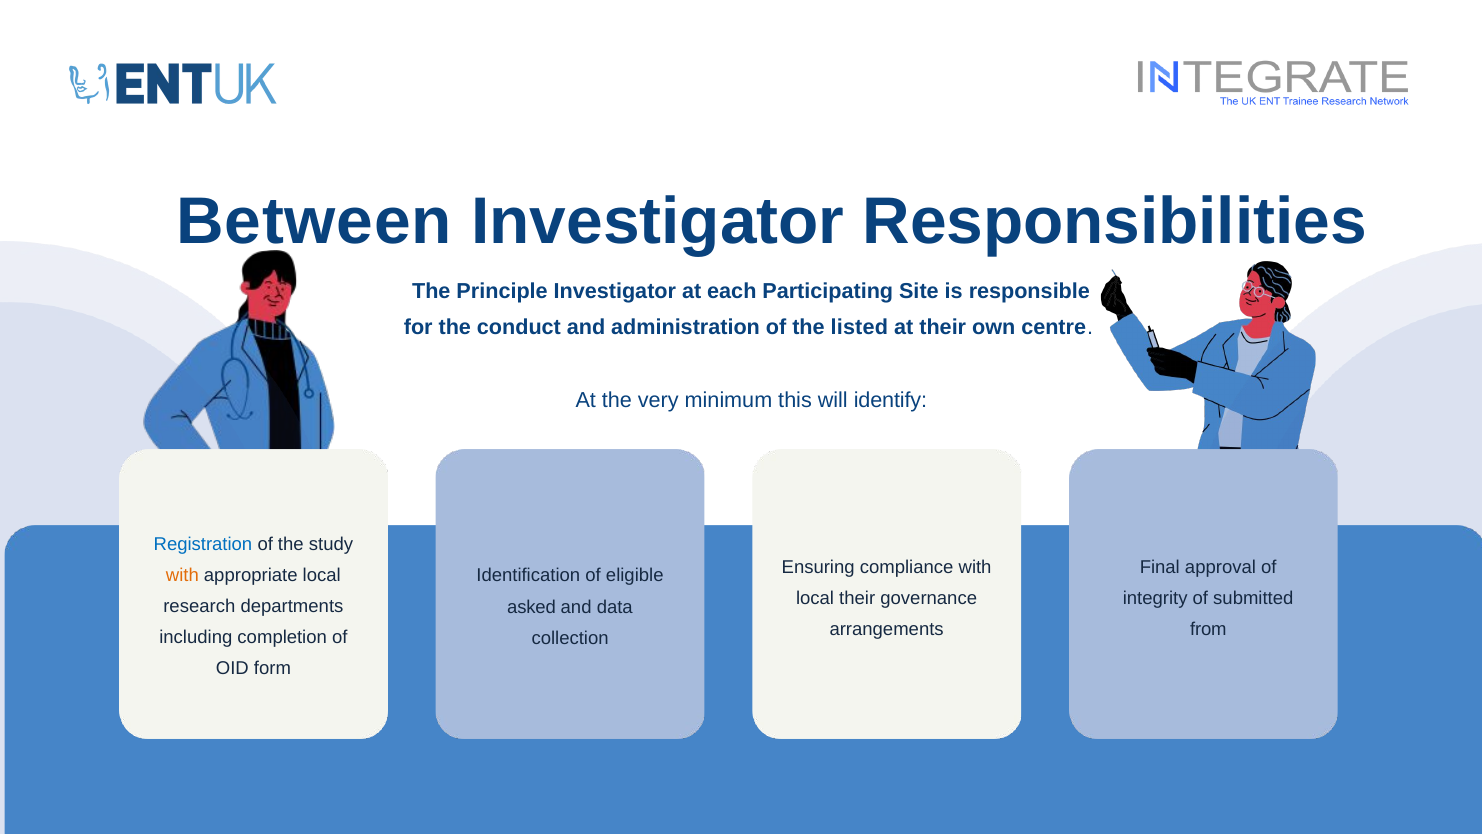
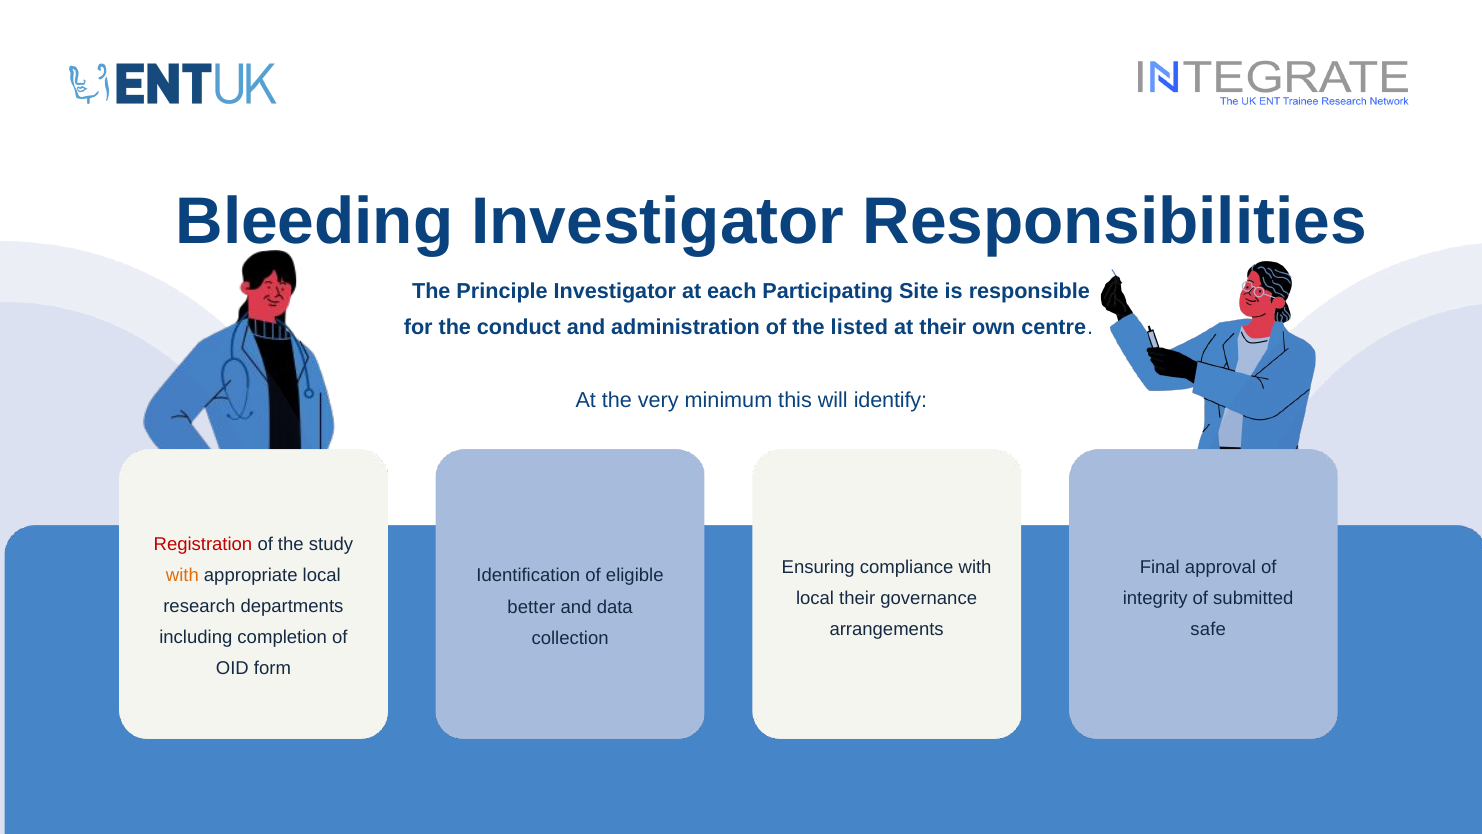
Between: Between -> Bleeding (314, 222)
Registration colour: blue -> red (203, 544)
asked: asked -> better (531, 607)
from: from -> safe (1208, 629)
